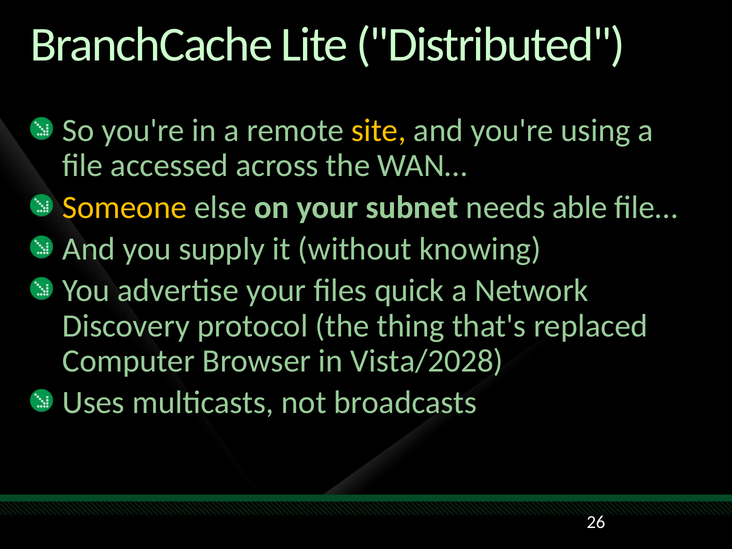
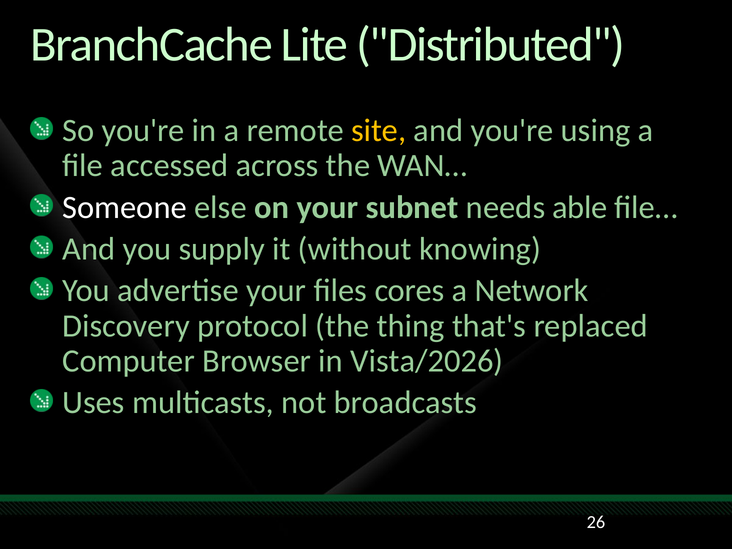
Someone colour: yellow -> white (125, 207)
quick: quick -> cores (409, 291)
Vista/2028: Vista/2028 -> Vista/2026 (427, 361)
